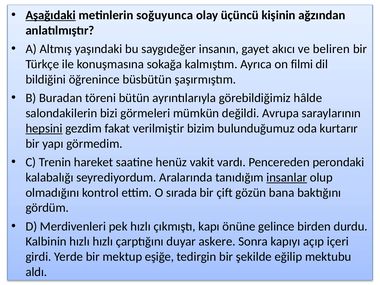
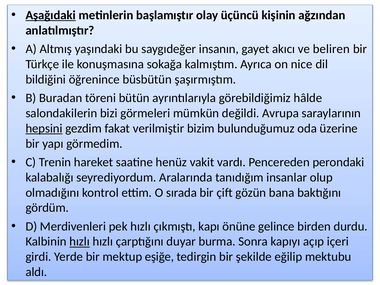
soğuyunca: soğuyunca -> başlamıştır (165, 15)
filmi: filmi -> nice (302, 64)
kurtarır: kurtarır -> üzerine (339, 128)
insanlar underline: present -> none (287, 177)
hızlı underline: none -> present (80, 242)
askere: askere -> burma (217, 242)
